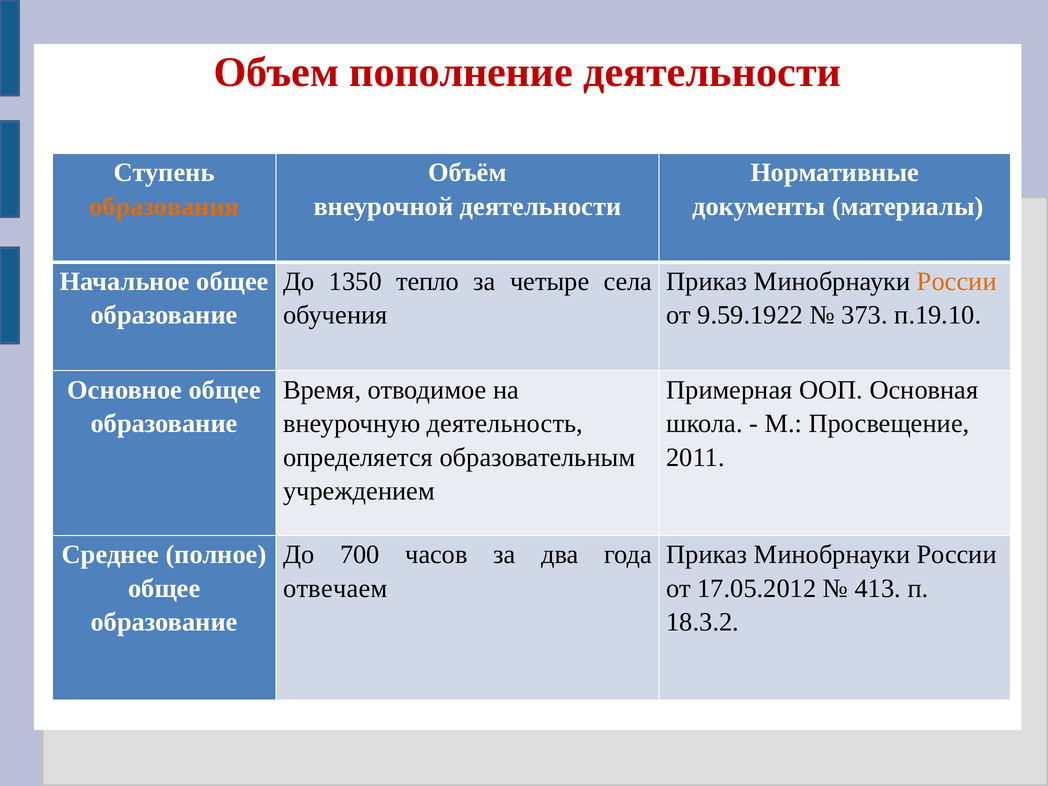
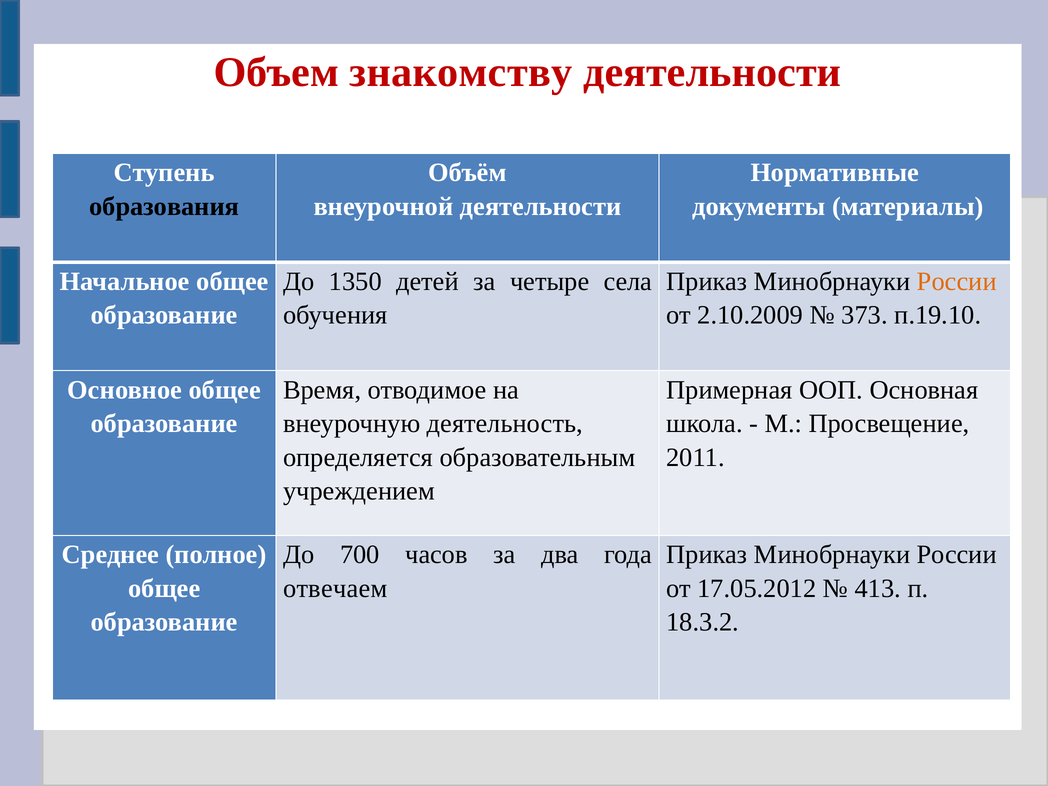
пополнение: пополнение -> знакомству (461, 72)
образования colour: orange -> black (164, 206)
тепло: тепло -> детей (428, 281)
9.59.1922: 9.59.1922 -> 2.10.2009 (750, 315)
